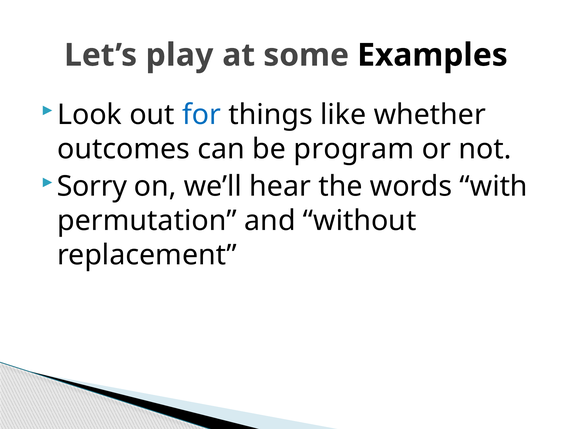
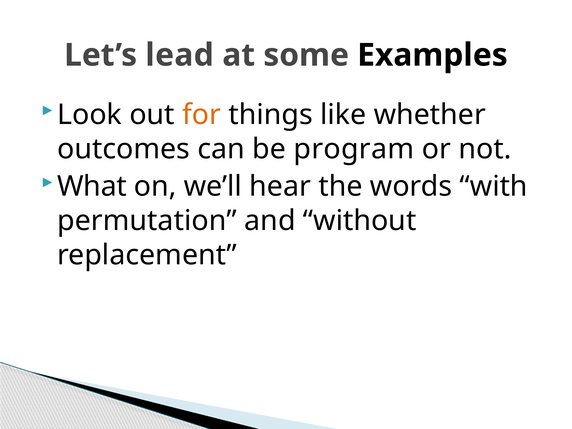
play: play -> lead (180, 55)
for colour: blue -> orange (202, 115)
Sorry: Sorry -> What (92, 186)
